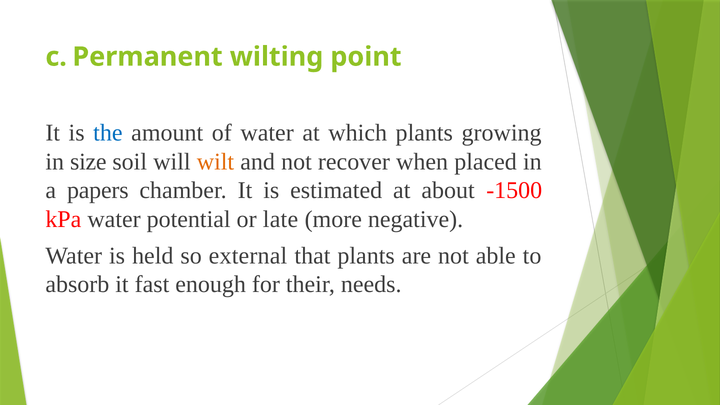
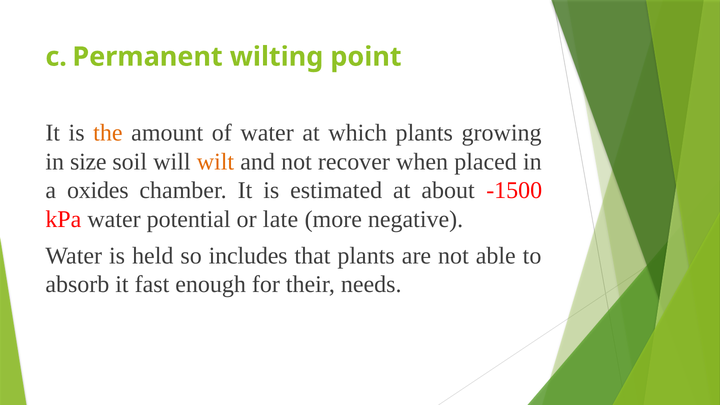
the colour: blue -> orange (108, 133)
papers: papers -> oxides (98, 190)
external: external -> includes (248, 256)
